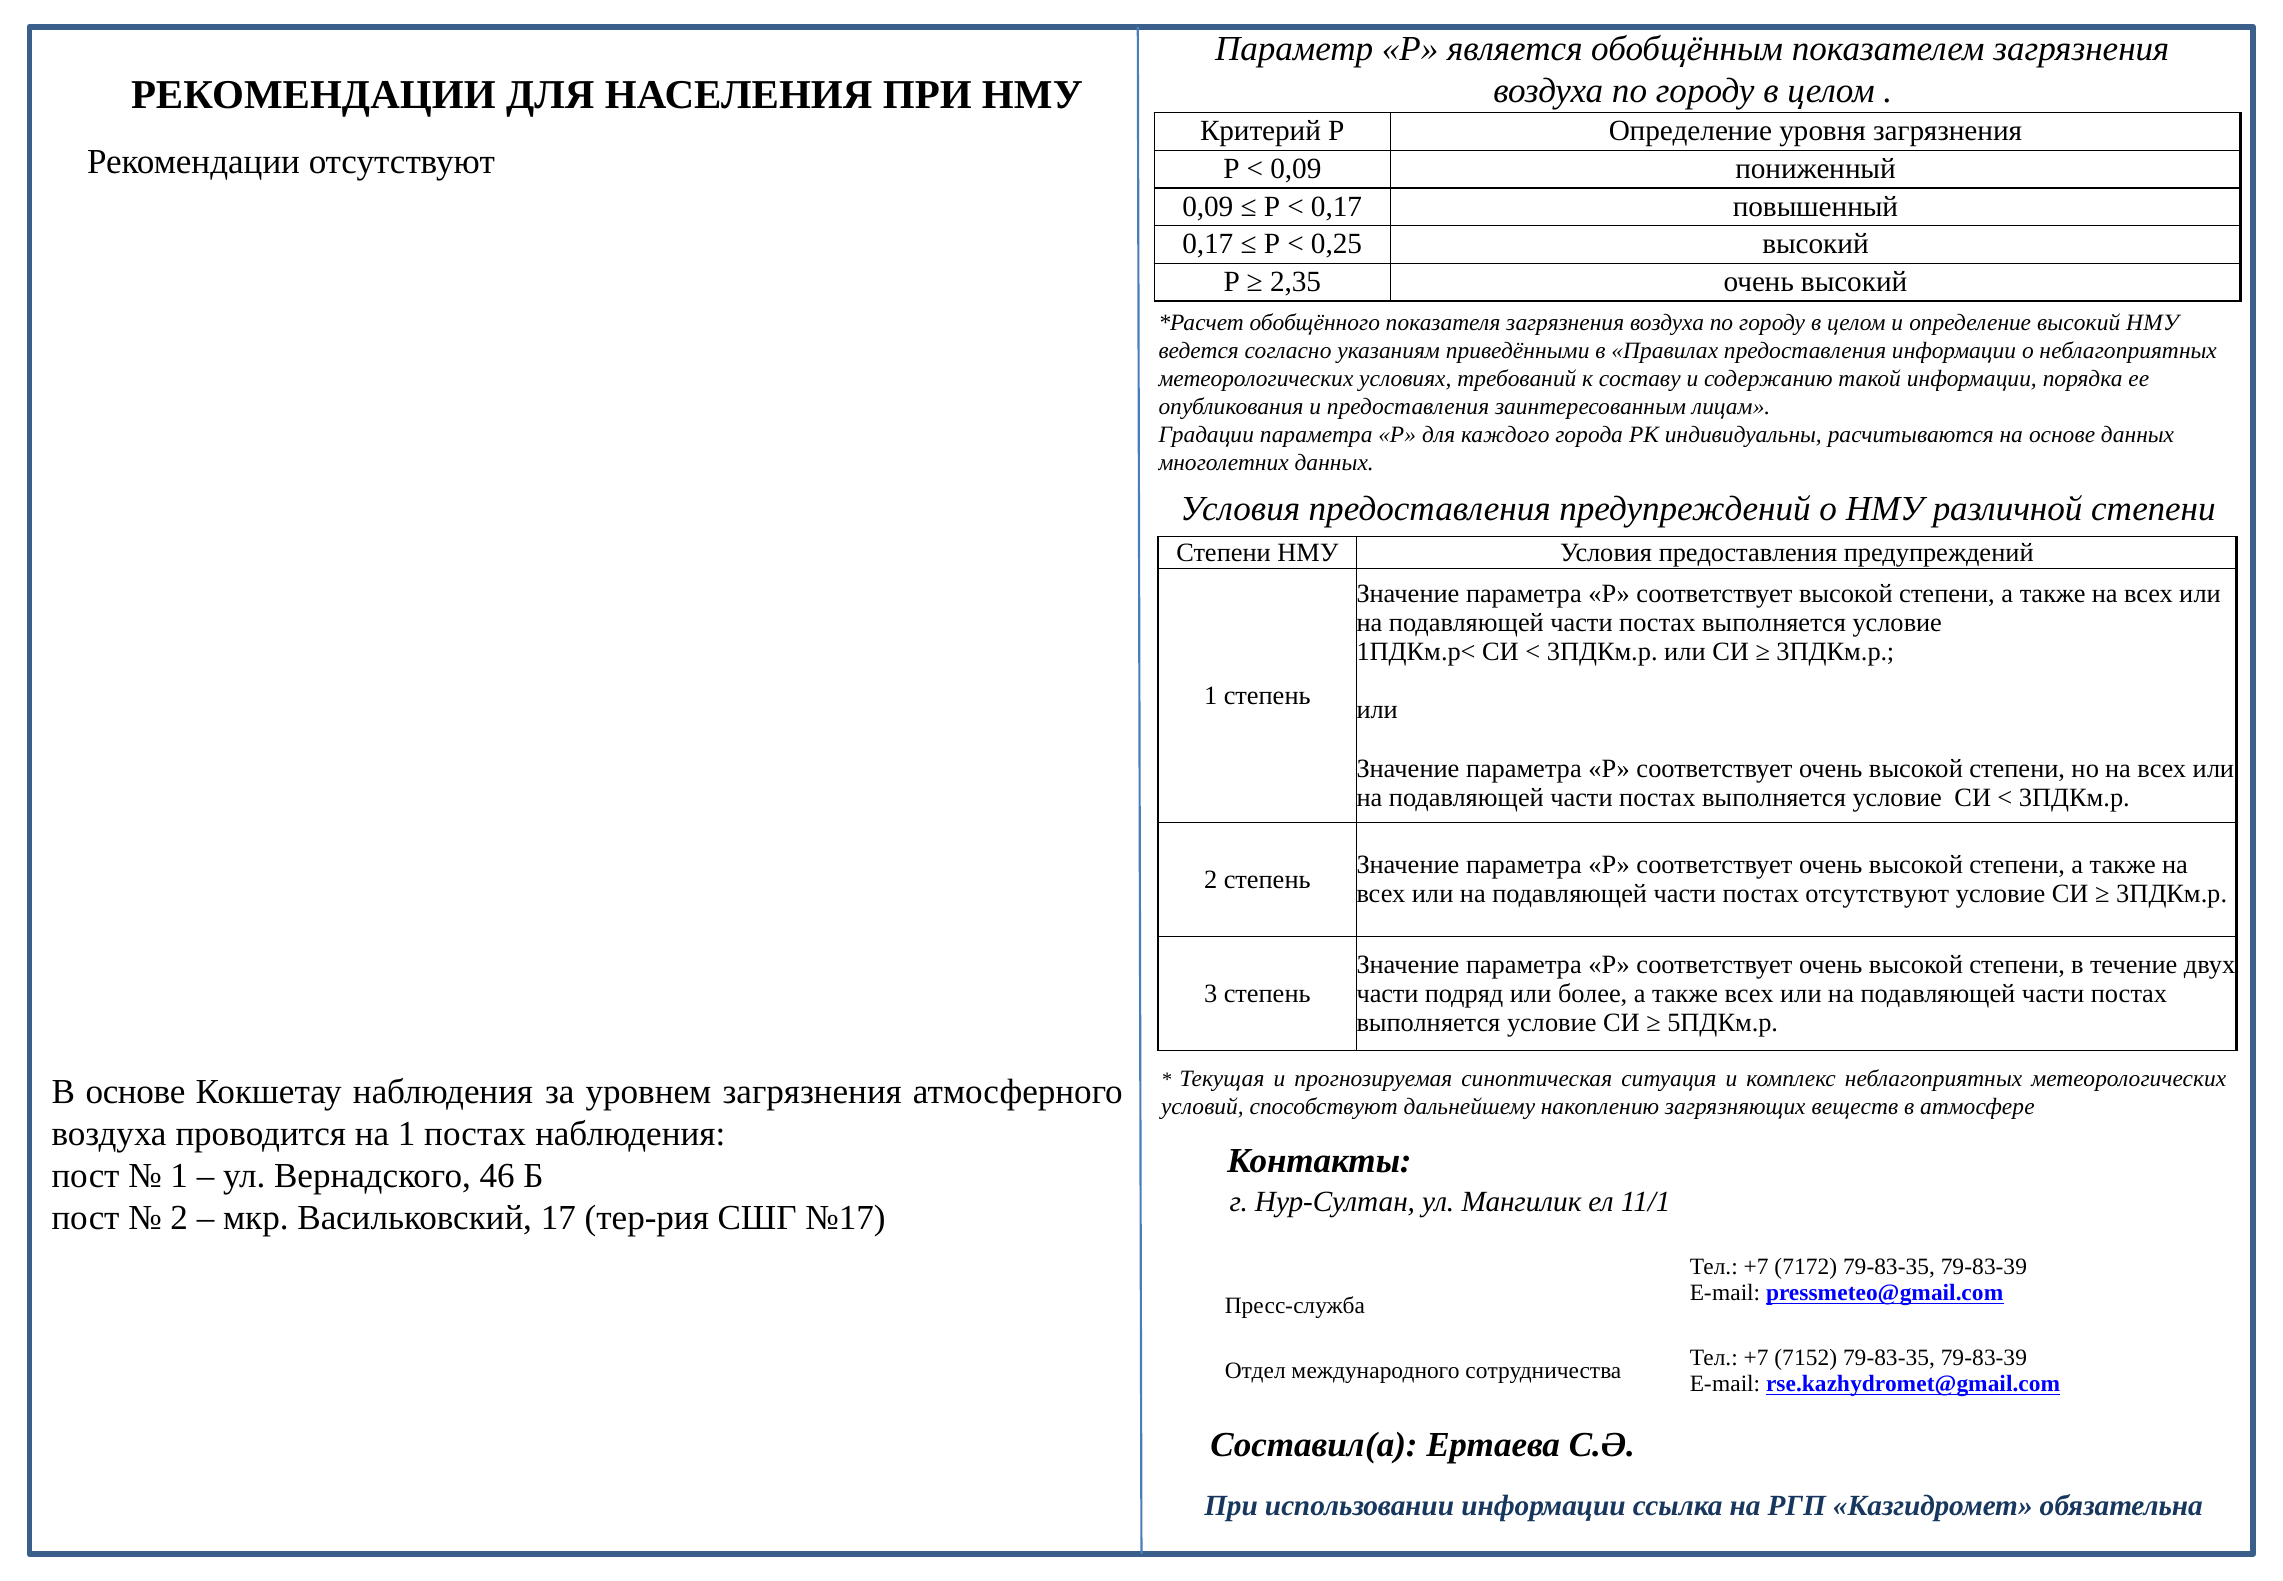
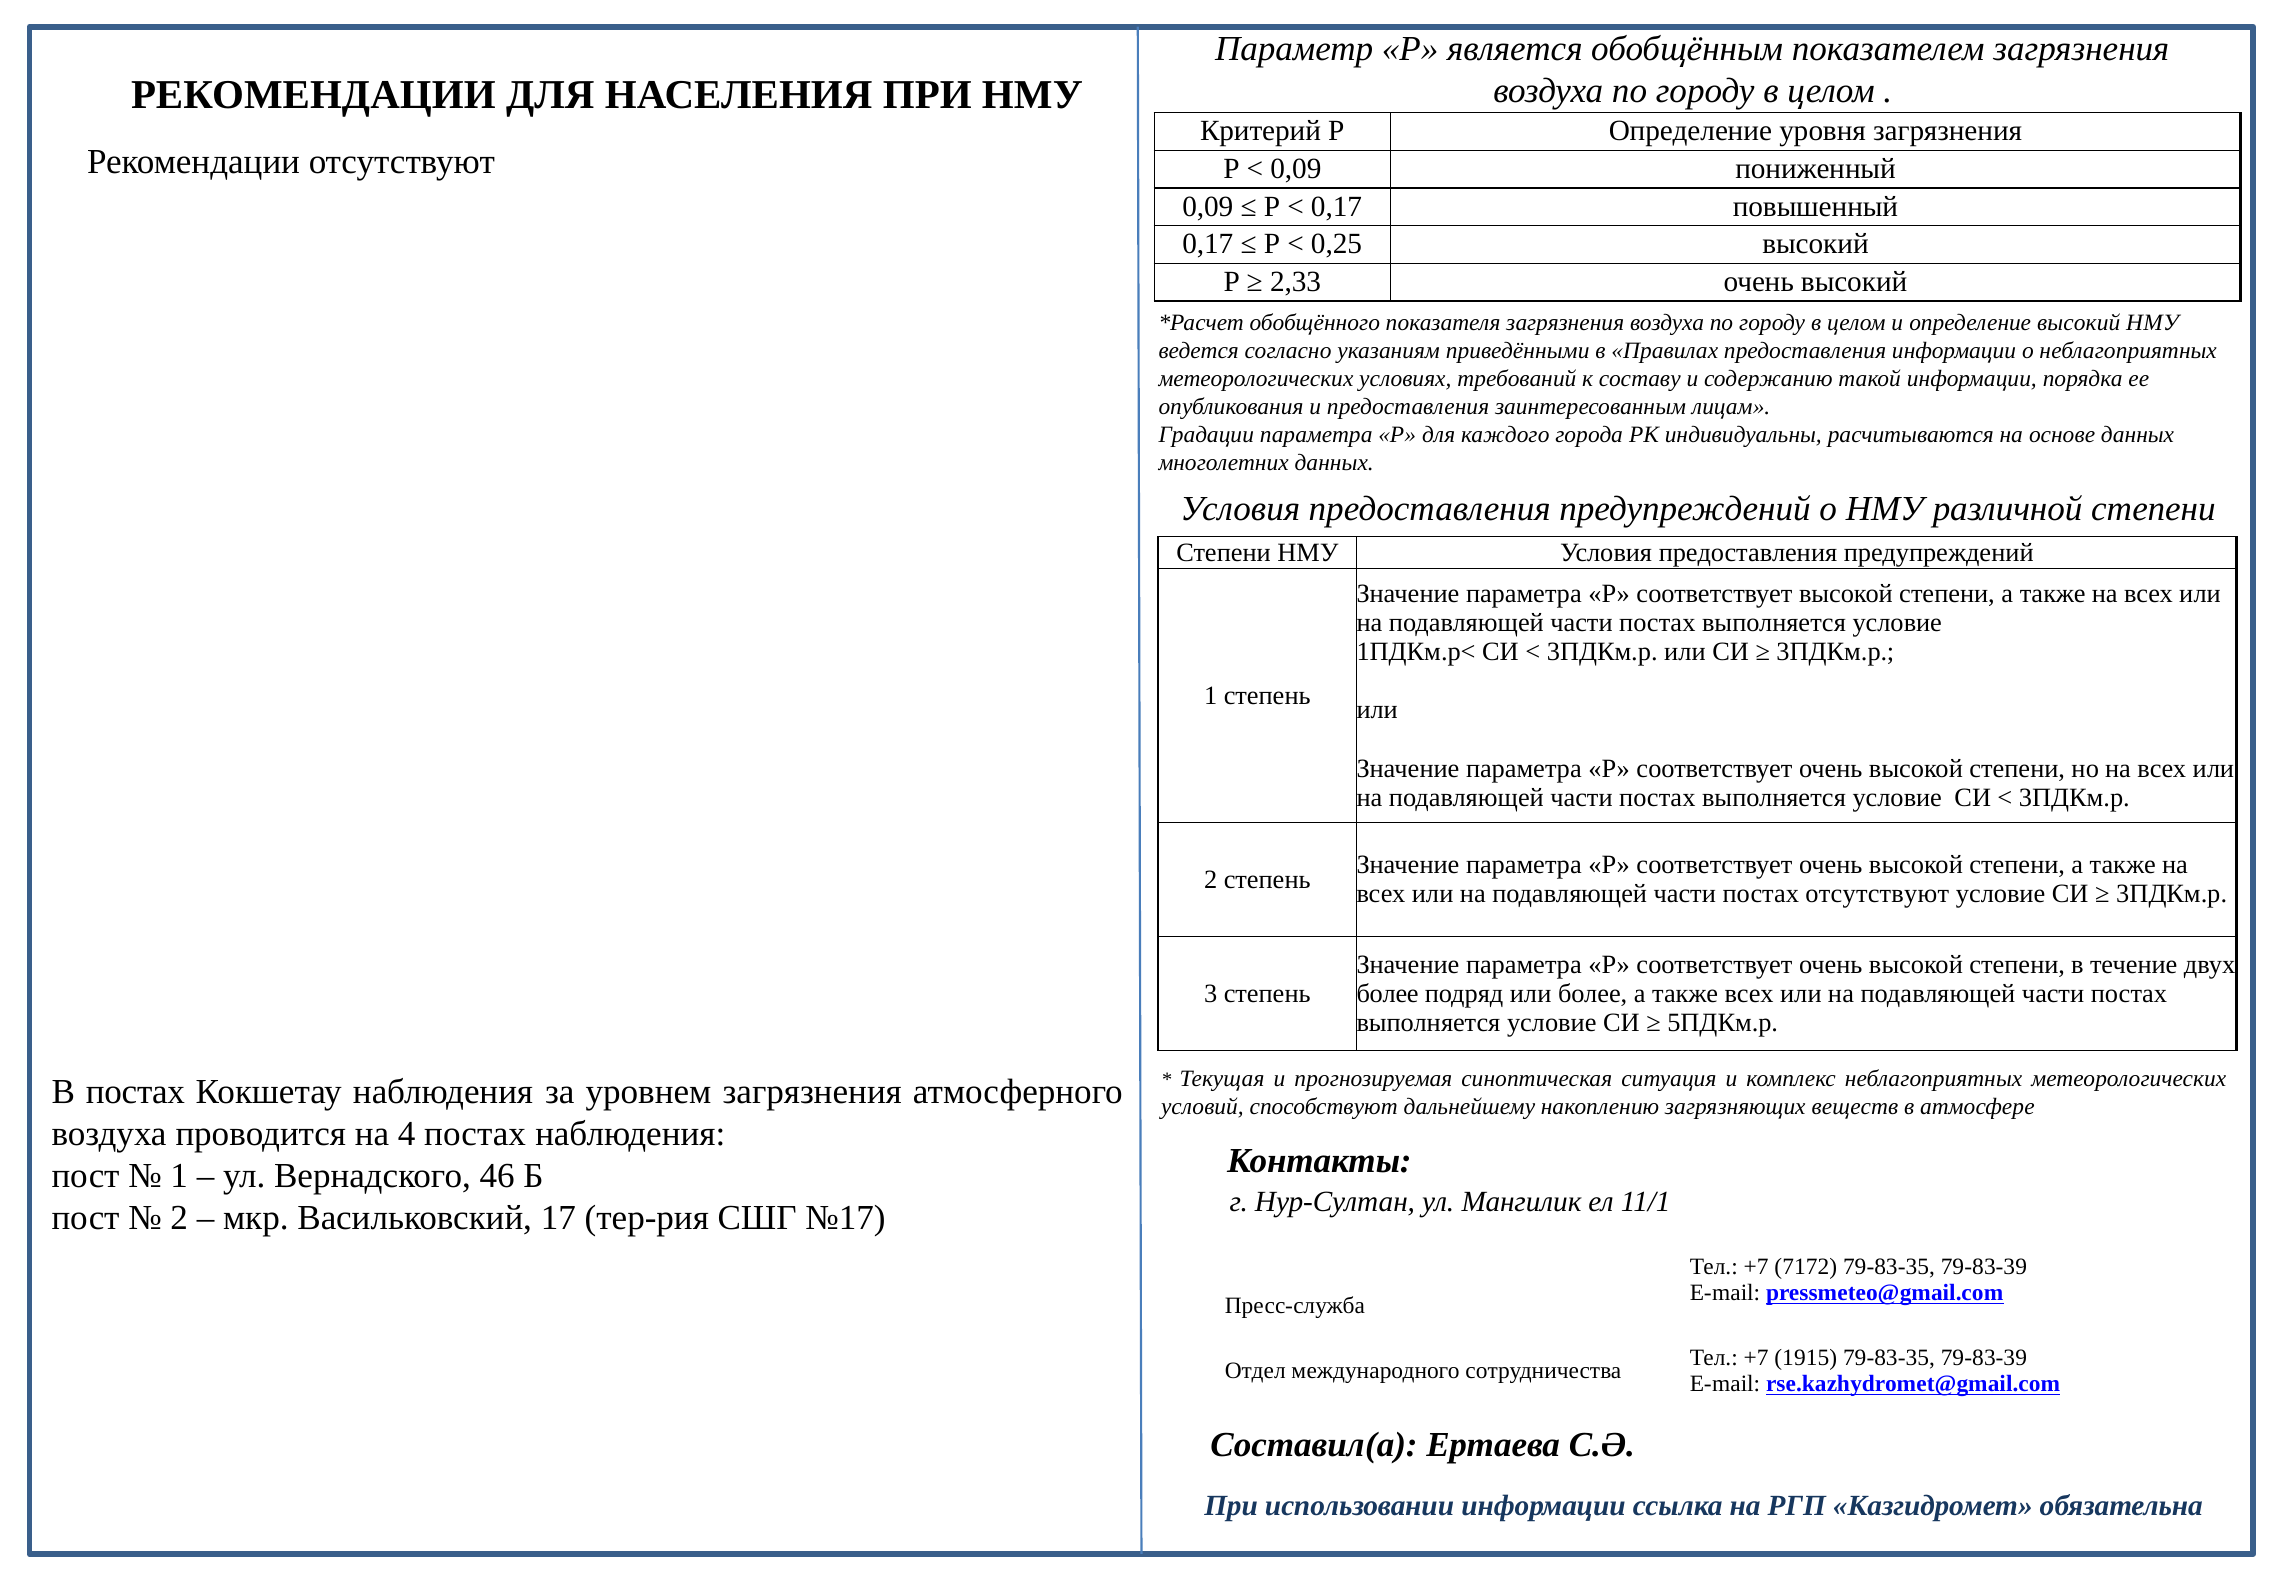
2,35: 2,35 -> 2,33 (1296, 282)
части: части -> более (1388, 993)
В основе: основе -> постах (135, 1091)
на 1: 1 -> 4 (407, 1133)
7152: 7152 -> 1915 (1806, 1358)
